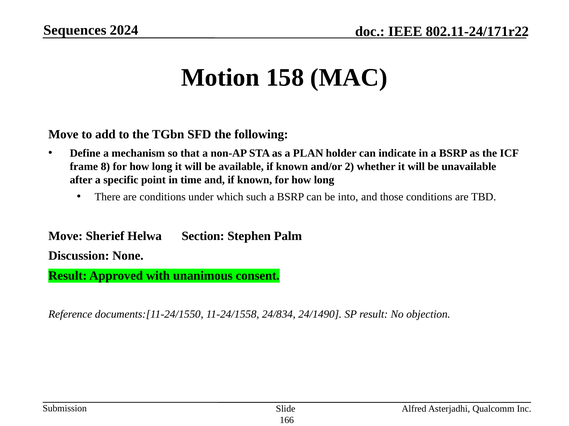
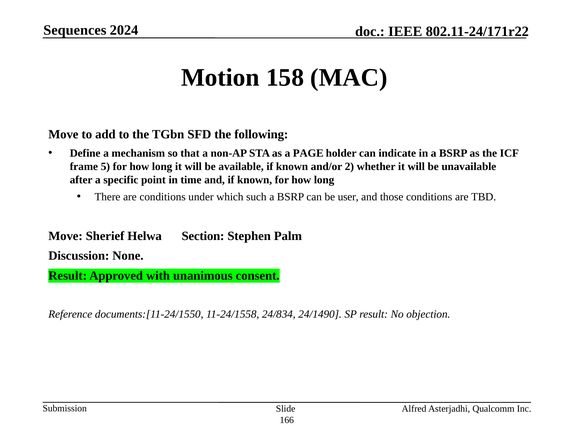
PLAN: PLAN -> PAGE (308, 153)
8: 8 -> 5 (105, 167)
into: into -> user (348, 197)
